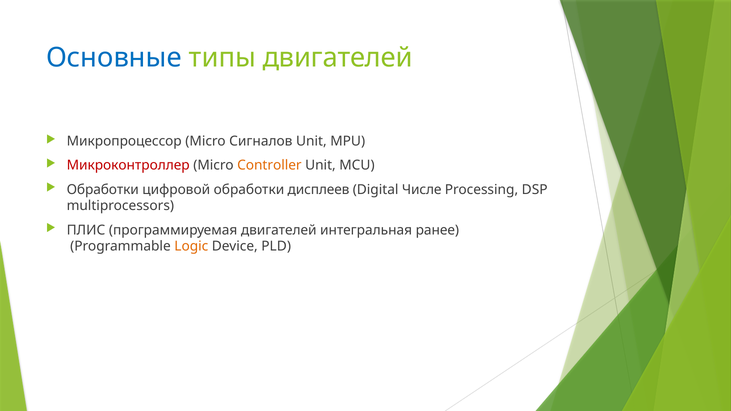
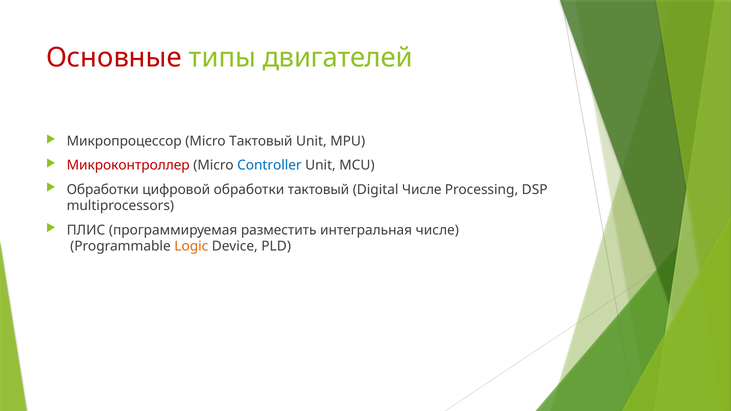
Основные colour: blue -> red (114, 58)
Micro Сигналов: Сигналов -> Тактовый (261, 141)
Controller colour: orange -> blue (269, 166)
обработки дисплеев: дисплеев -> тактовый (319, 190)
программируемая двигателей: двигателей -> разместить (279, 230)
интегральная ранее: ранее -> числе (437, 230)
